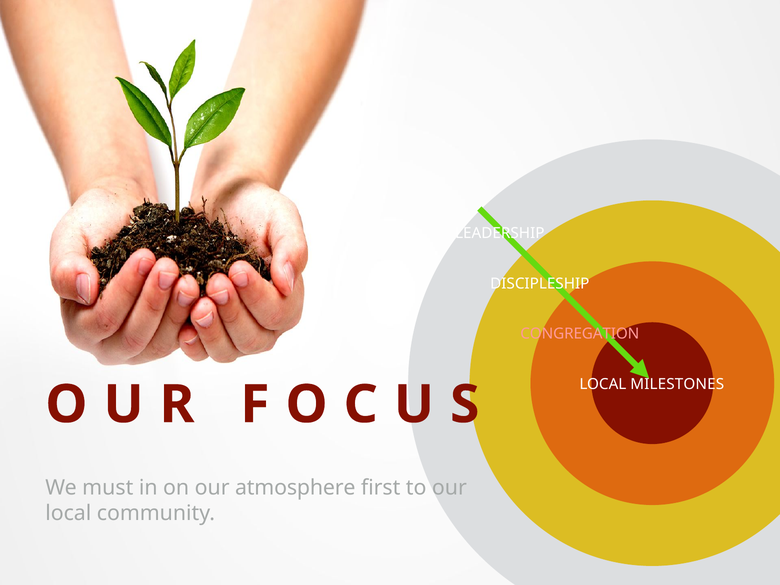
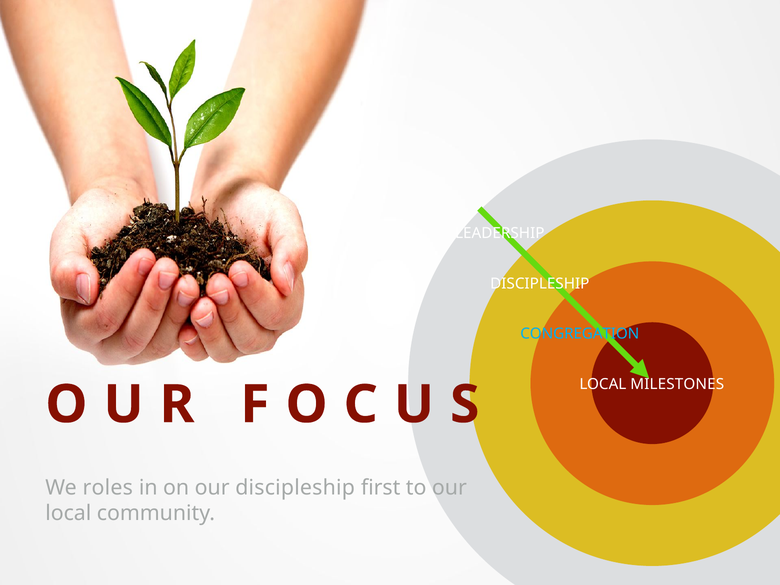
CONGREGATION colour: pink -> light blue (580, 334)
must: must -> roles (108, 488)
our atmosphere: atmosphere -> discipleship (295, 488)
